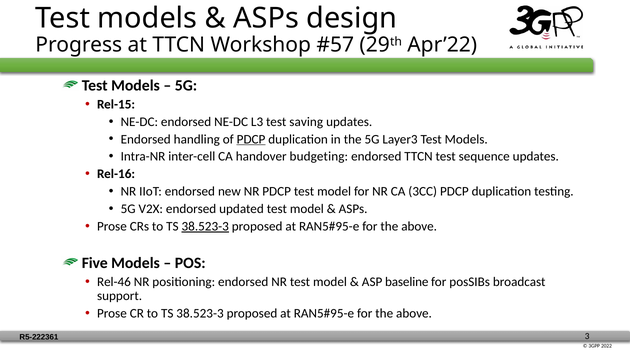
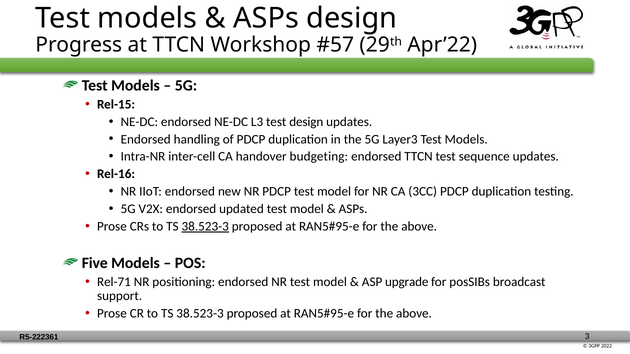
test saving: saving -> design (306, 122)
PDCP underline: present -> none (251, 139)
Rel-46: Rel-46 -> Rel-71 (114, 282)
baseline: baseline -> upgrade (407, 282)
